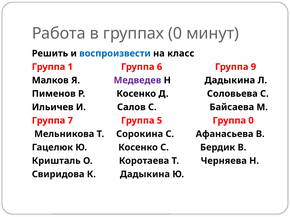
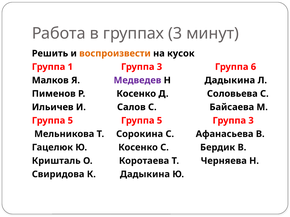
группах 0: 0 -> 3 (175, 34)
воспроизвести colour: blue -> orange (115, 54)
класс: класс -> кусок (181, 54)
1 Группа 6: 6 -> 3 (159, 67)
9: 9 -> 6 (253, 67)
7: 7 -> 5 (70, 121)
5 Группа 0: 0 -> 3 (251, 121)
